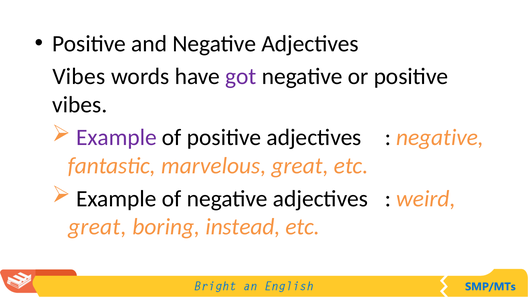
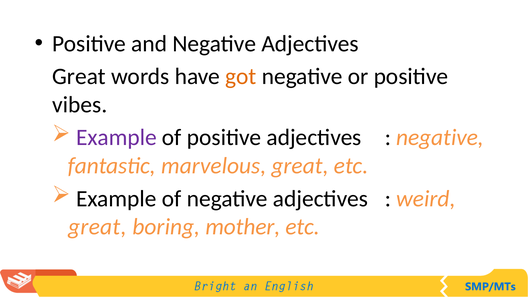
Vibes: Vibes -> Great (79, 77)
got colour: purple -> orange (241, 77)
instead: instead -> mother (243, 227)
